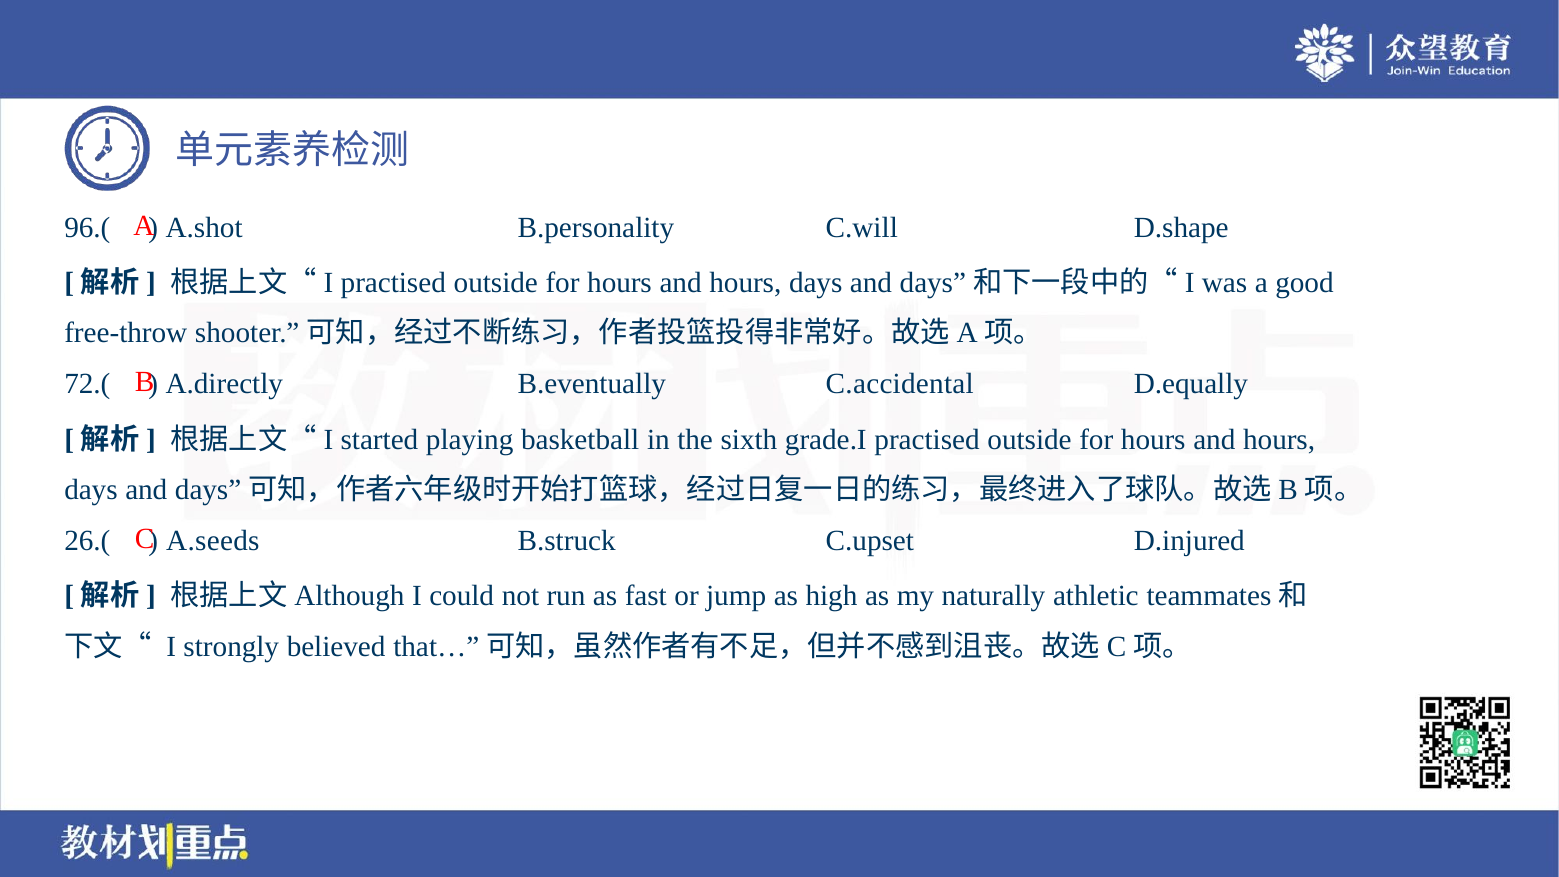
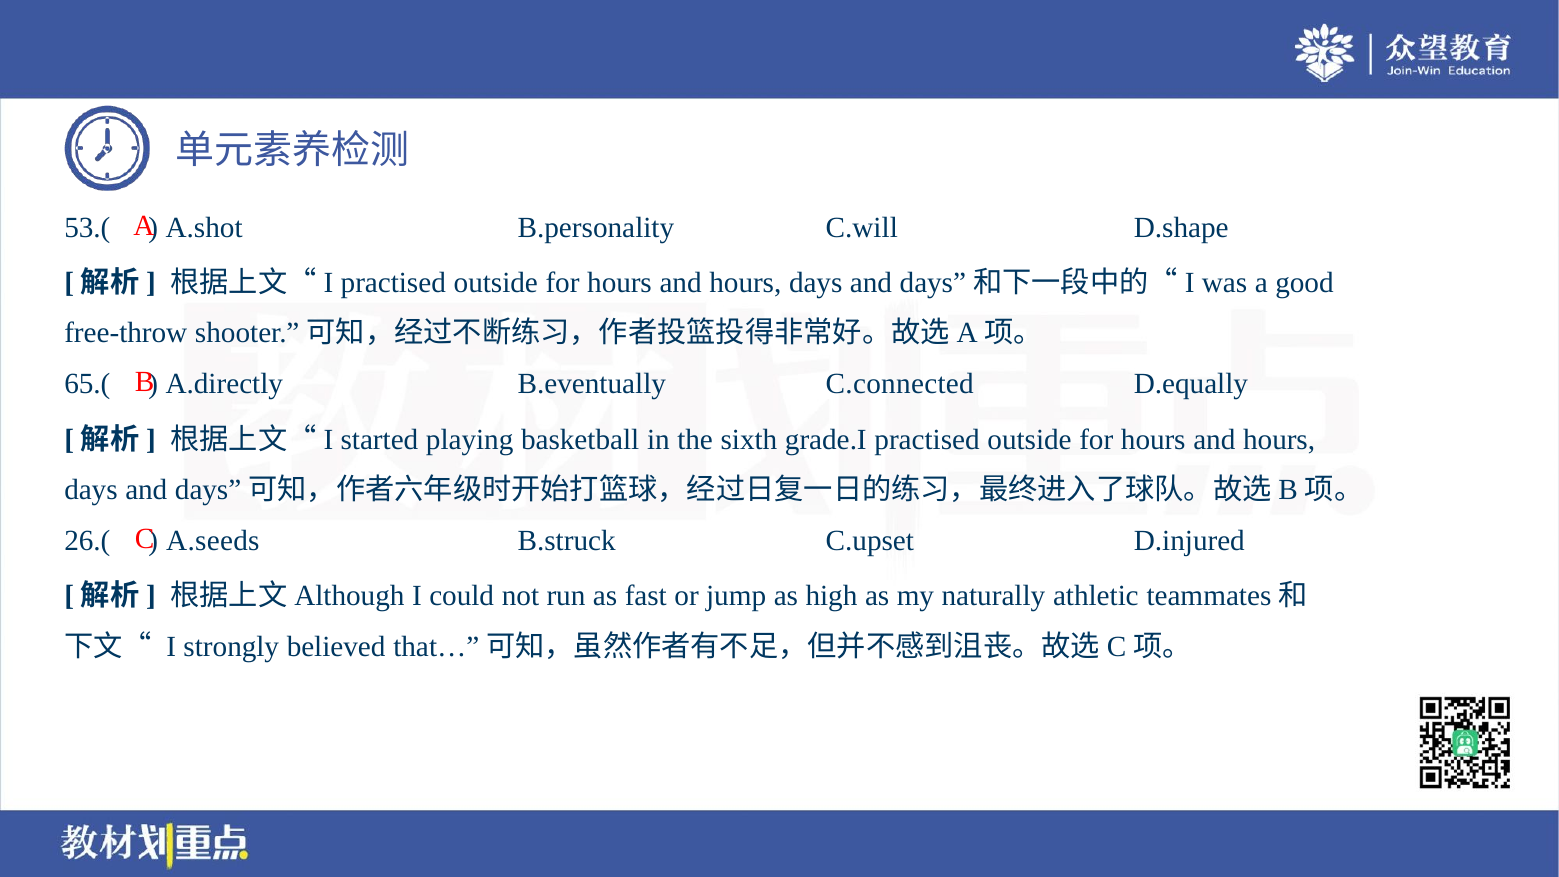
96.(: 96.( -> 53.( (87, 228)
72.(: 72.( -> 65.( (87, 384)
C.accidental: C.accidental -> C.connected (900, 384)
